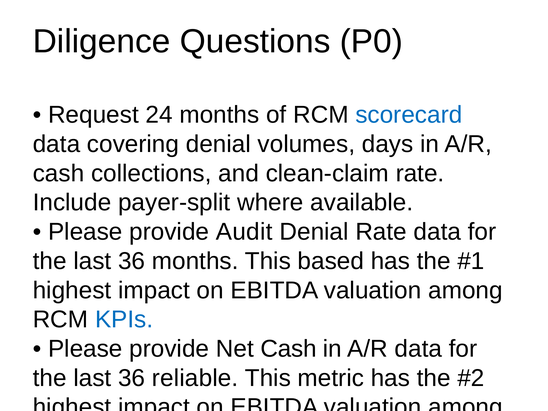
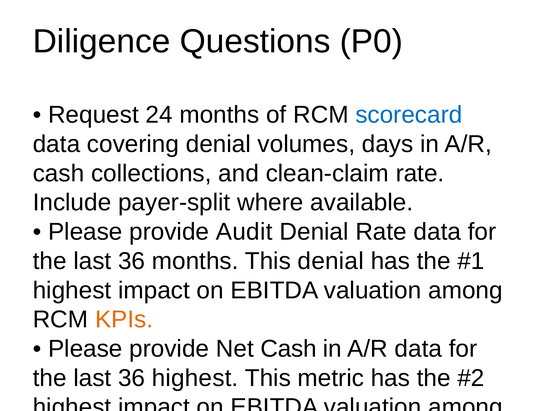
This based: based -> denial (331, 261)
KPIs colour: blue -> orange (124, 320)
36 reliable: reliable -> highest (195, 378)
